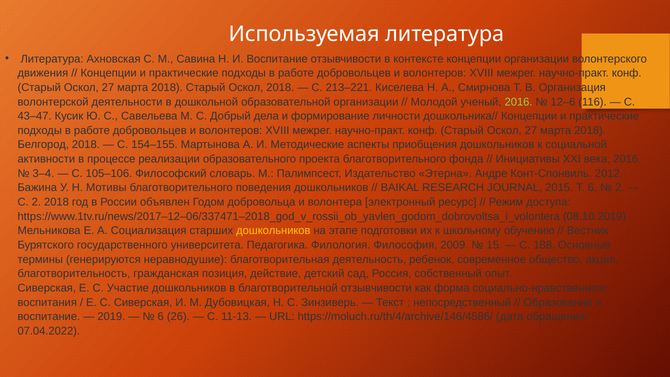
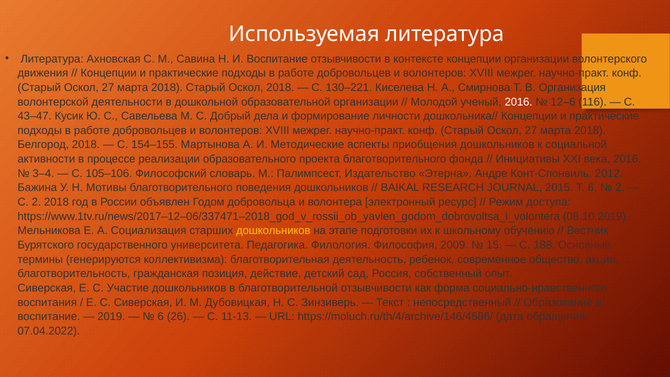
213–221: 213–221 -> 130–221 (349, 87)
2016 colour: light green -> white (519, 102)
неравнодушие: неравнодушие -> коллективизма (186, 259)
